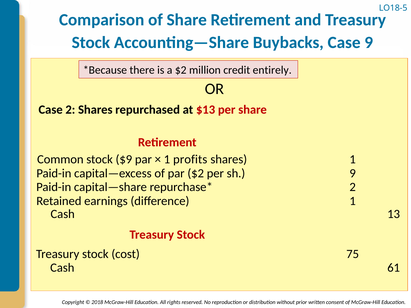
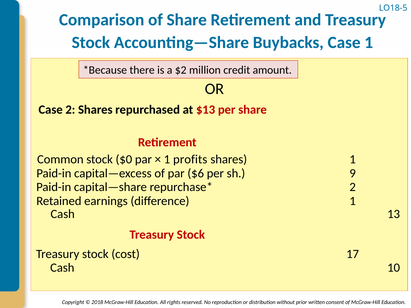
Case 9: 9 -> 1 (369, 43)
entirely: entirely -> amount (272, 70)
$9: $9 -> $0 (124, 159)
par $2: $2 -> $6 (196, 173)
75: 75 -> 17 (353, 254)
61: 61 -> 10 (394, 268)
